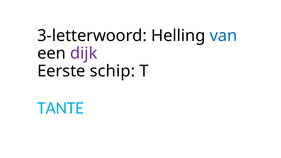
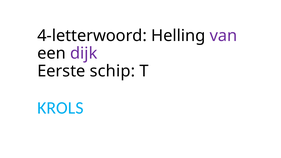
3-letterwoord: 3-letterwoord -> 4-letterwoord (92, 36)
van colour: blue -> purple (223, 36)
TANTE: TANTE -> KROLS (60, 108)
